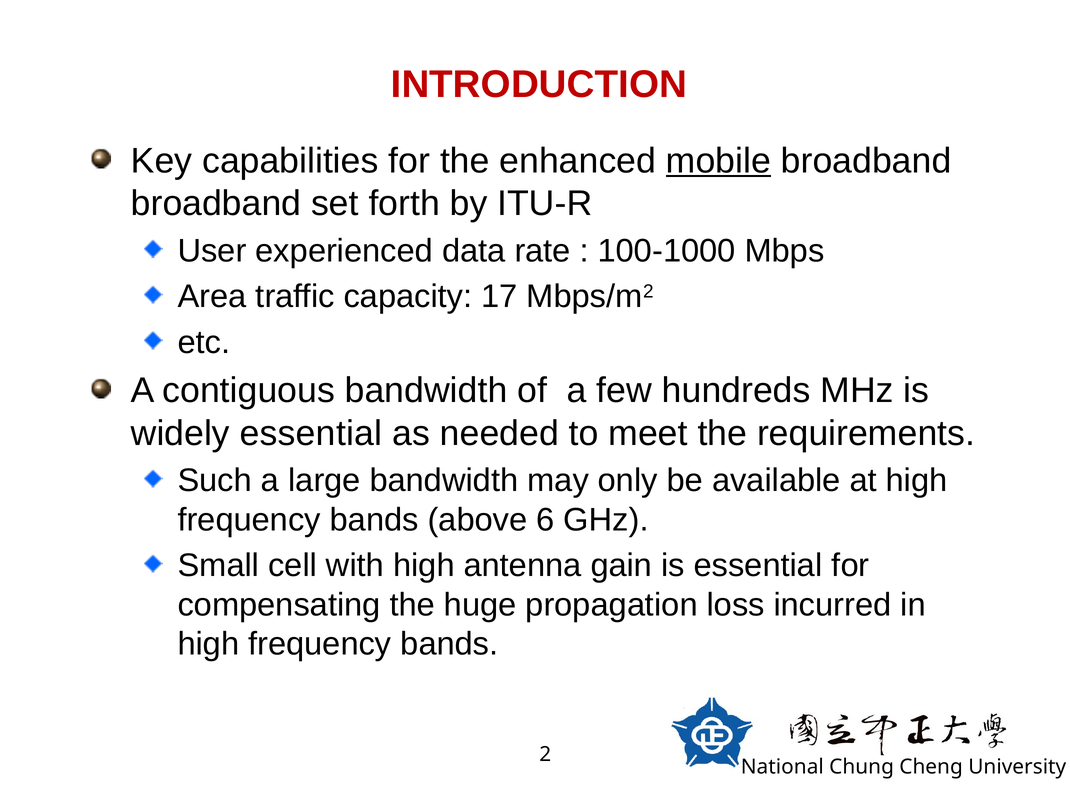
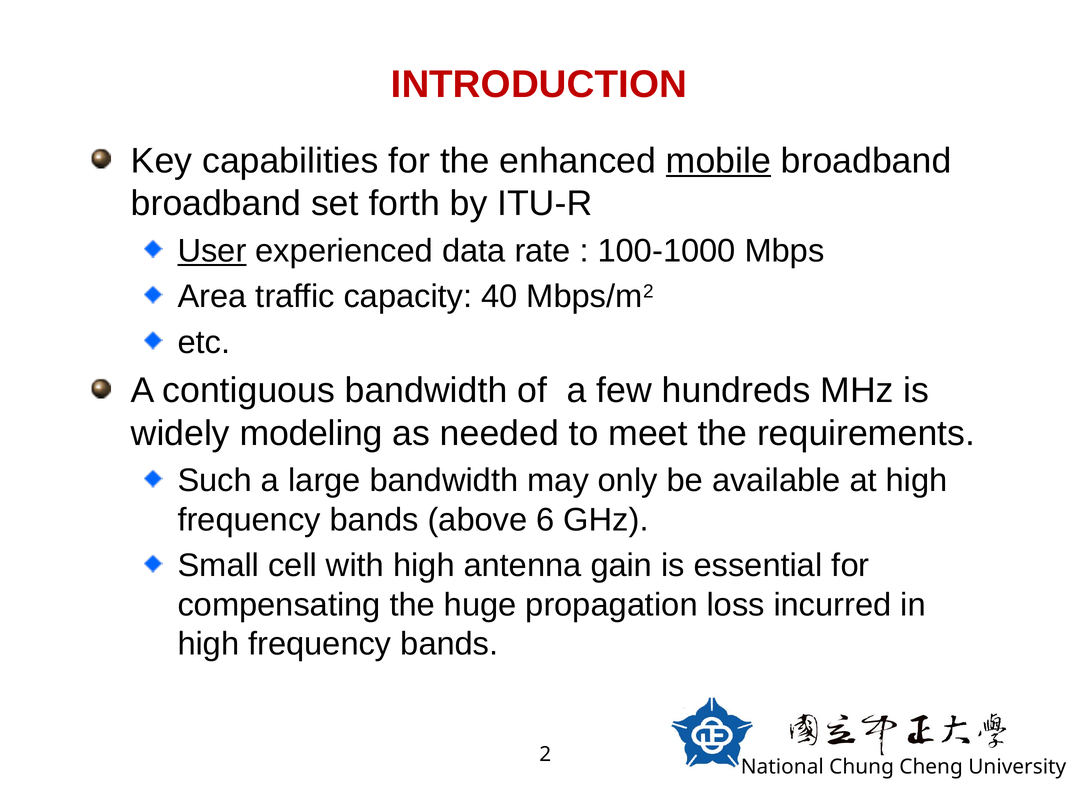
User underline: none -> present (212, 251)
17: 17 -> 40 (499, 297)
widely essential: essential -> modeling (311, 434)
